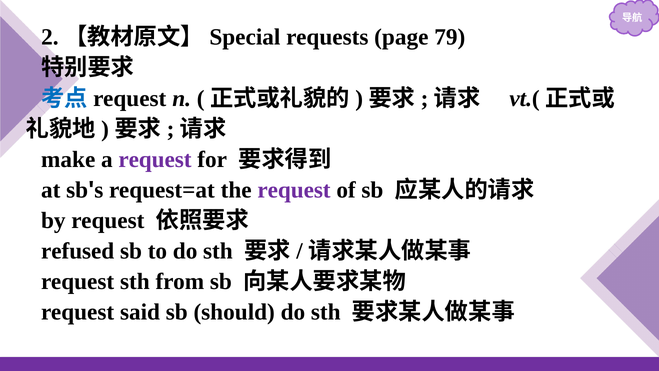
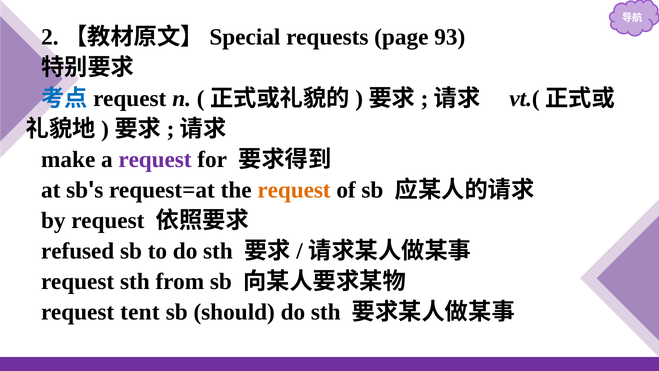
79: 79 -> 93 (450, 37)
request colour: purple -> orange (294, 190)
said: said -> tent (140, 312)
